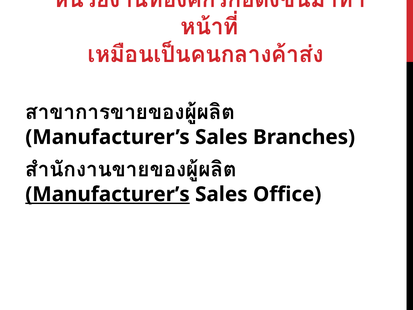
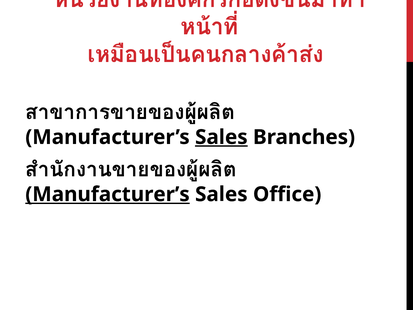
Sales underline: none -> present (221, 137)
